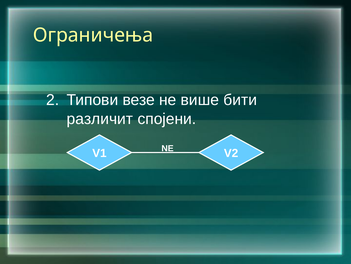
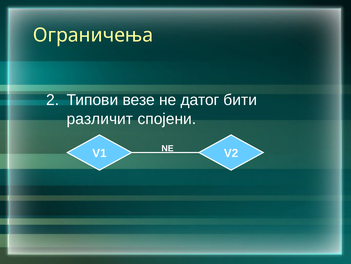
више: више -> датог (200, 100)
